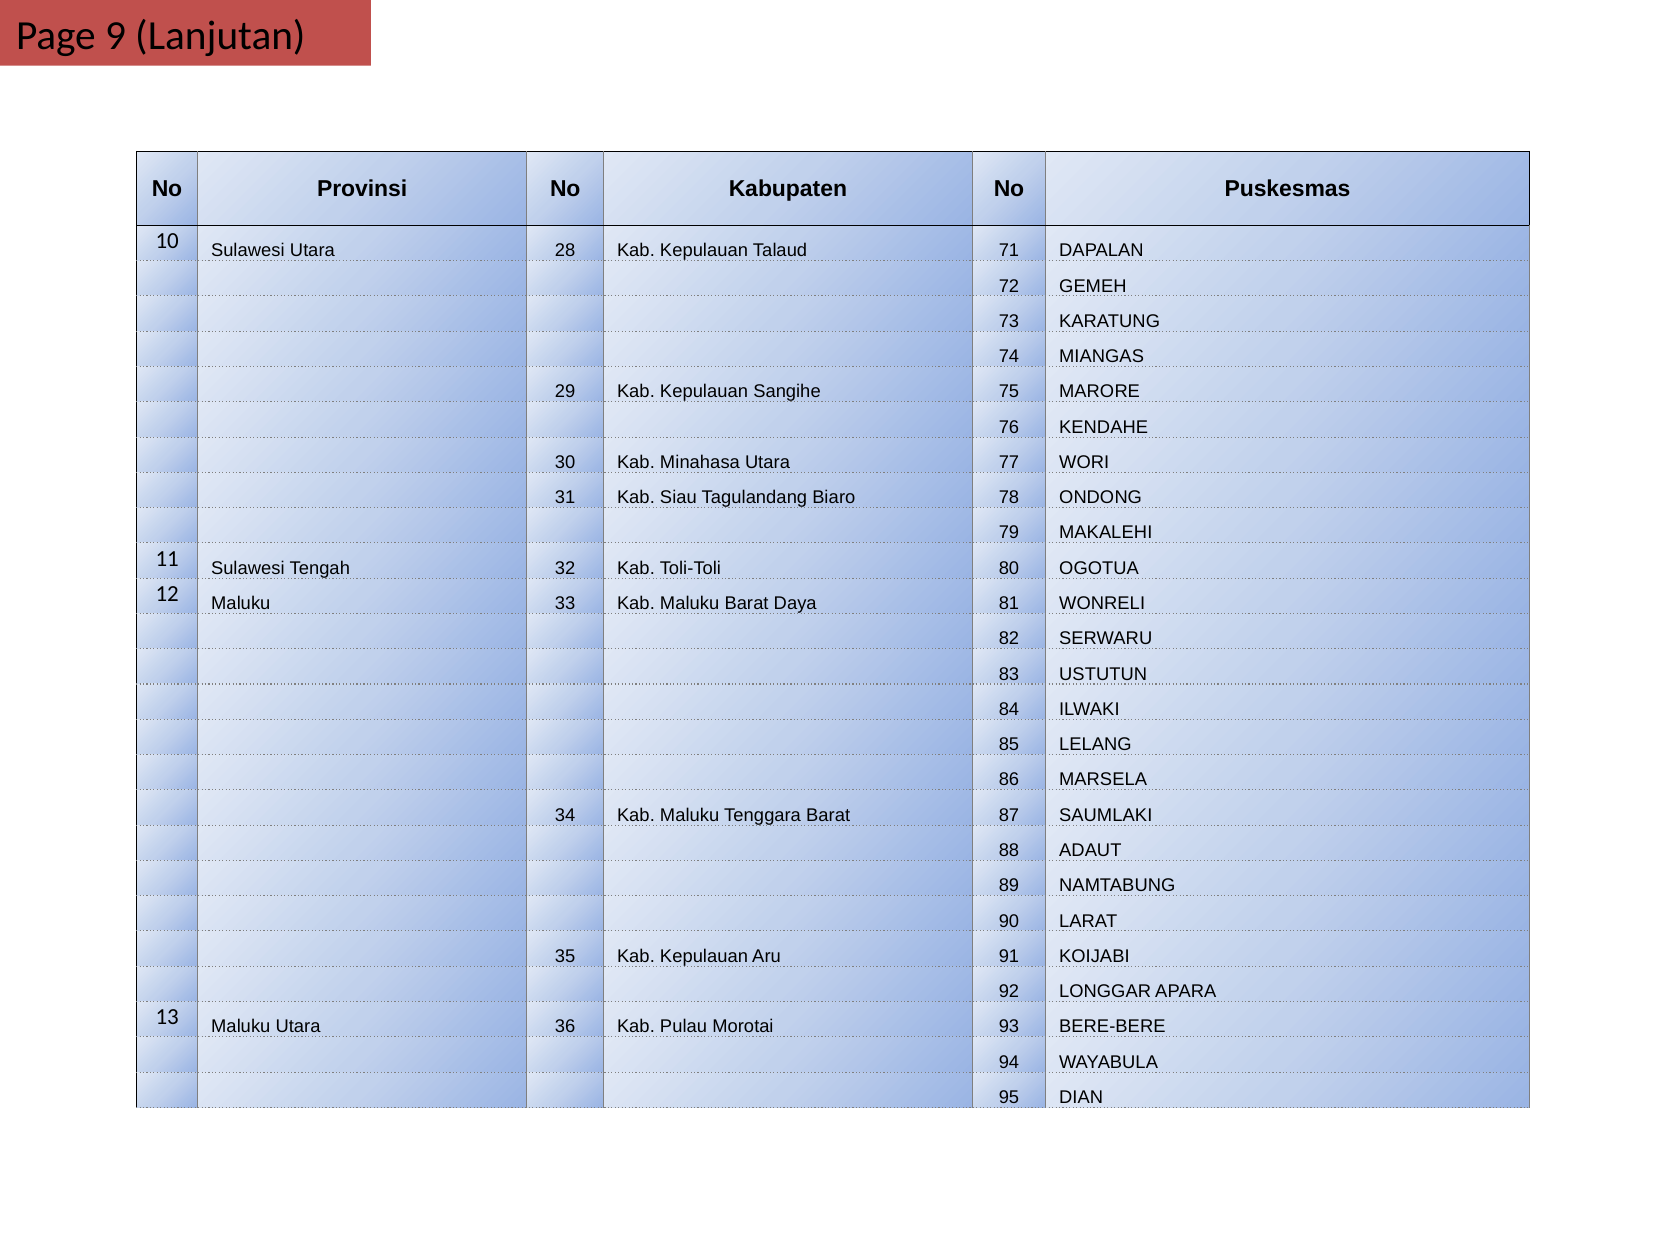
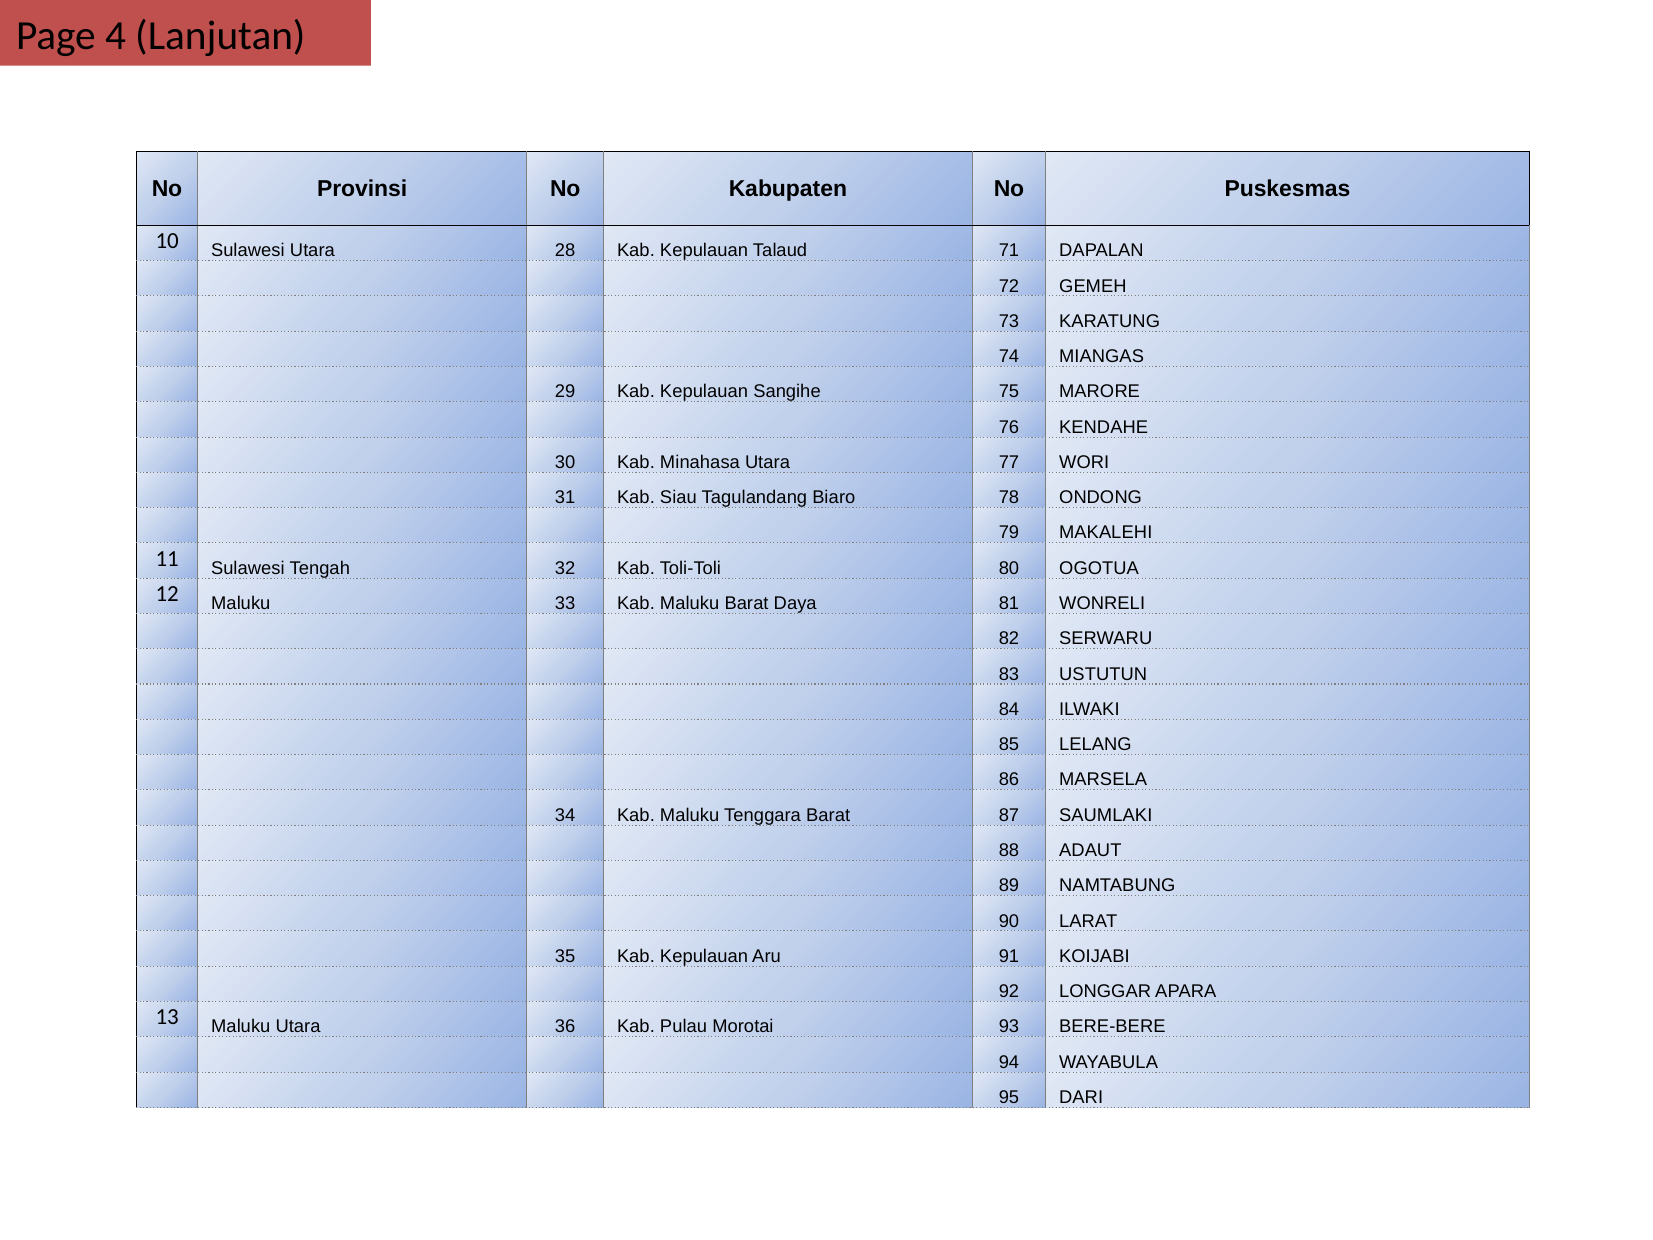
9: 9 -> 4 (116, 36)
DIAN: DIAN -> DARI (1081, 1097)
